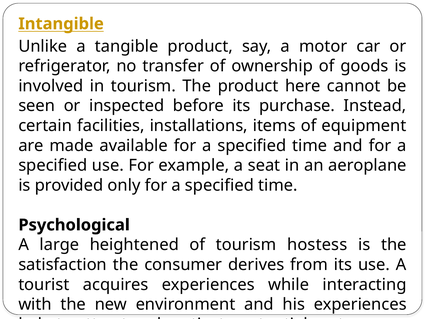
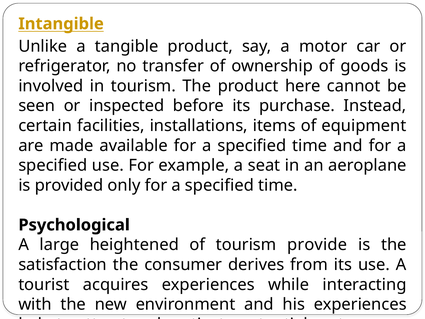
hostess: hostess -> provide (317, 245)
